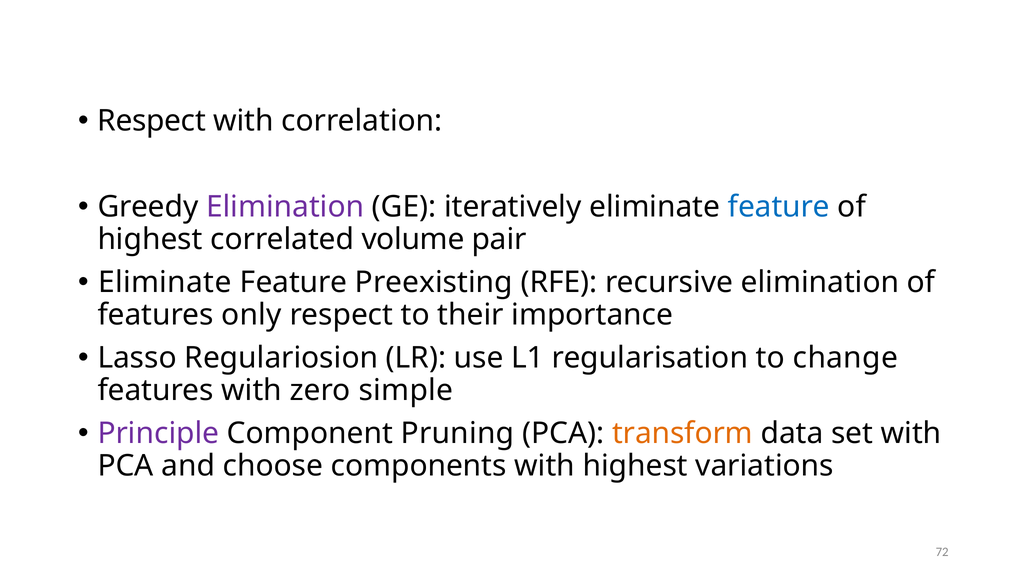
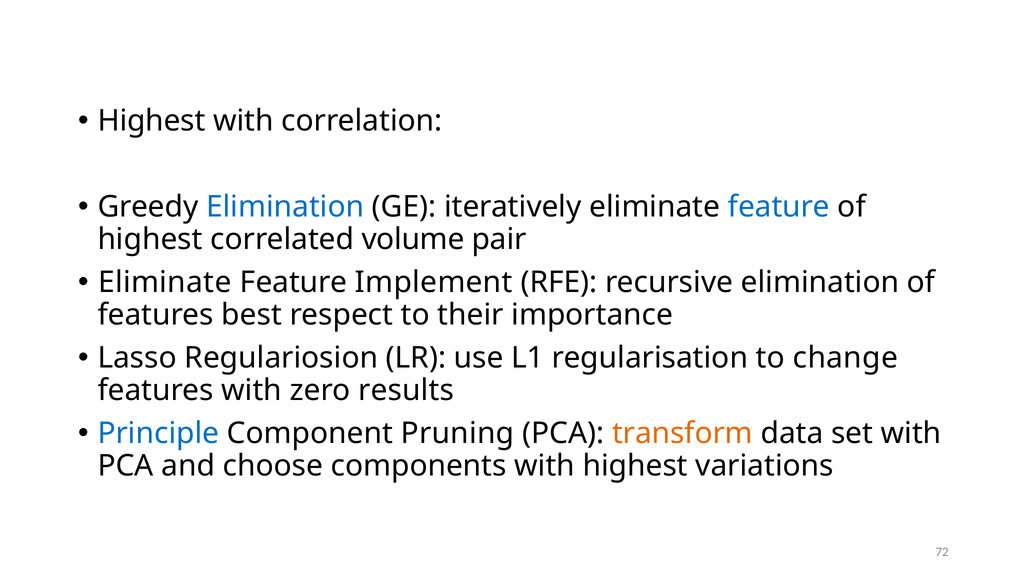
Respect: Respect -> Highest (152, 121)
Elimination colour: purple -> blue (285, 207)
Preexisting: Preexisting -> Implement (434, 282)
only: only -> best (252, 315)
simple: simple -> results (406, 390)
Principle colour: purple -> blue (158, 433)
